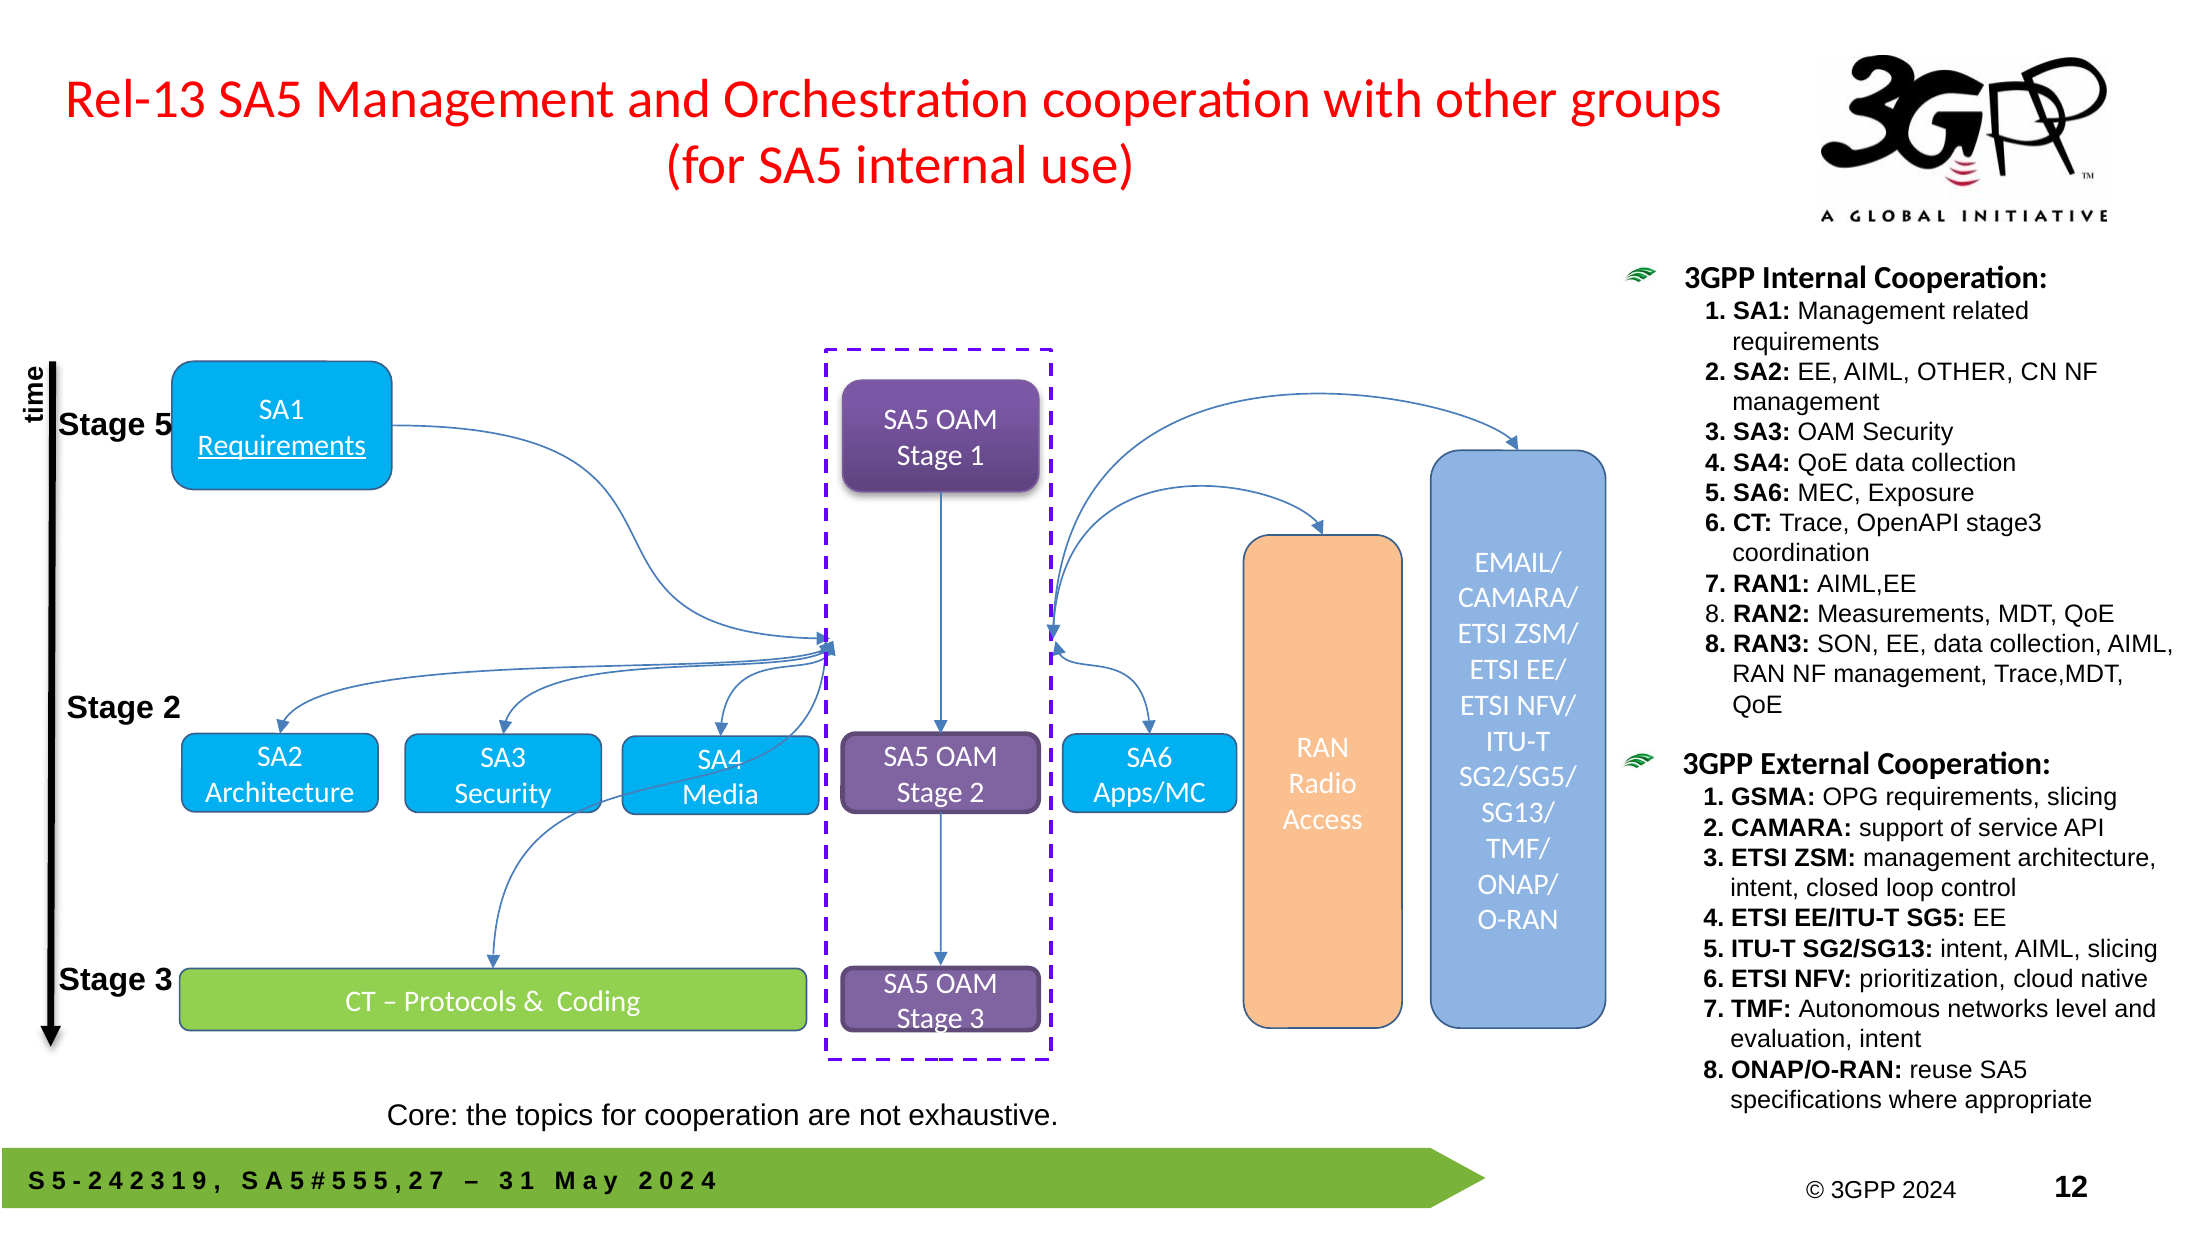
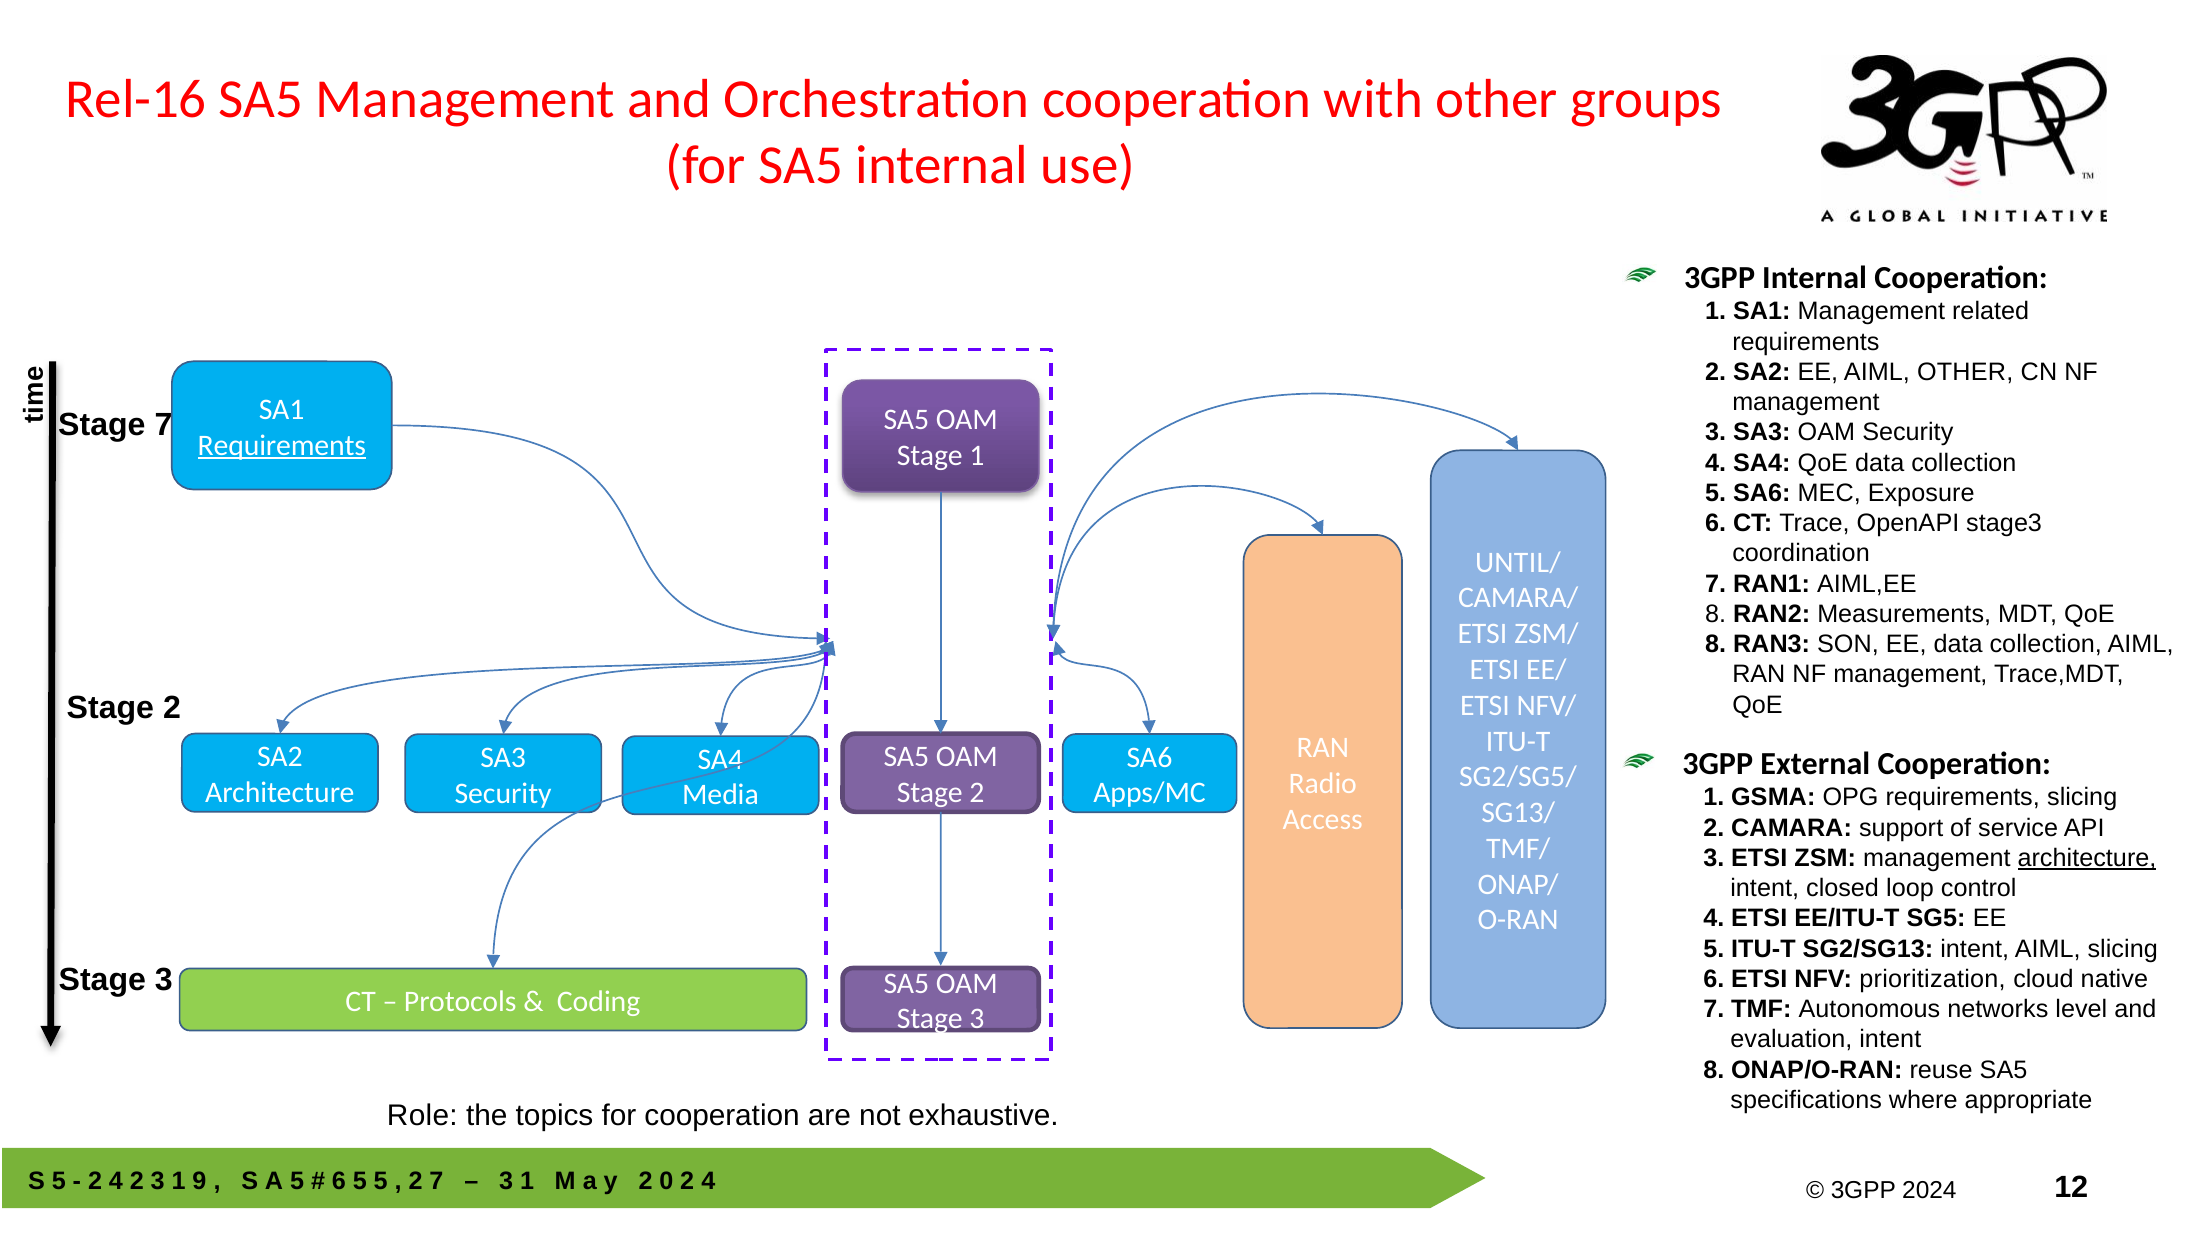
Rel-13: Rel-13 -> Rel-16 (136, 99)
5: 5 -> 7 (163, 424)
EMAIL/: EMAIL/ -> UNTIL/ (1518, 562)
architecture underline: none -> present (2087, 858)
Core: Core -> Role (422, 1116)
5: 5 -> 6 (339, 1181)
